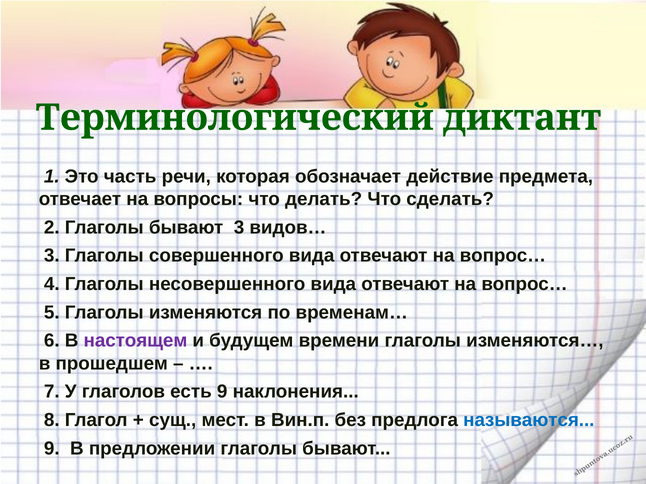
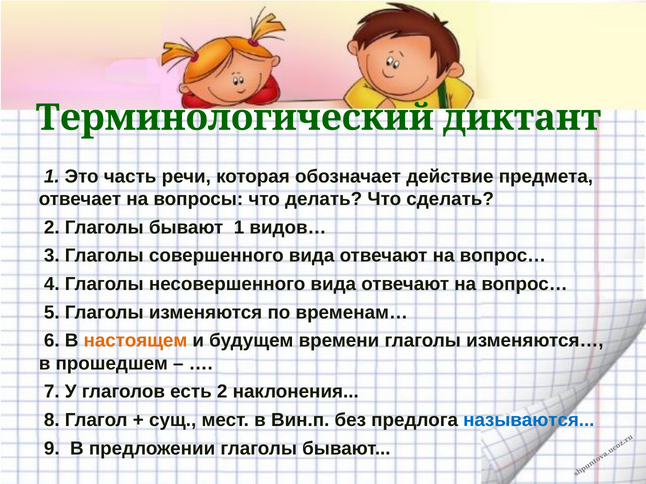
бывают 3: 3 -> 1 (239, 228)
настоящем colour: purple -> orange (135, 341)
есть 9: 9 -> 2 (222, 392)
